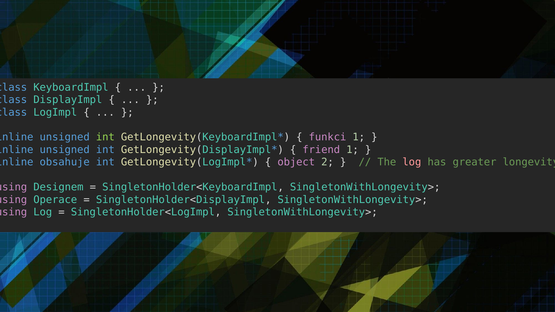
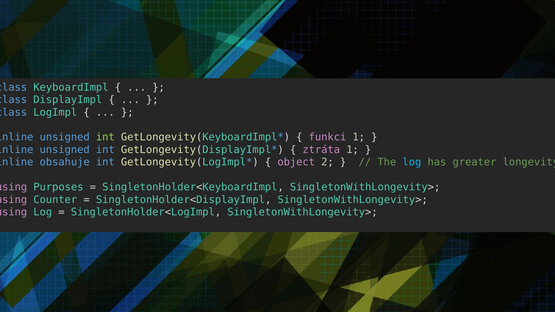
friend: friend -> ztráta (321, 150)
log colour: pink -> light blue (412, 162)
Designem: Designem -> Purposes (58, 187)
Operace: Operace -> Counter (55, 200)
